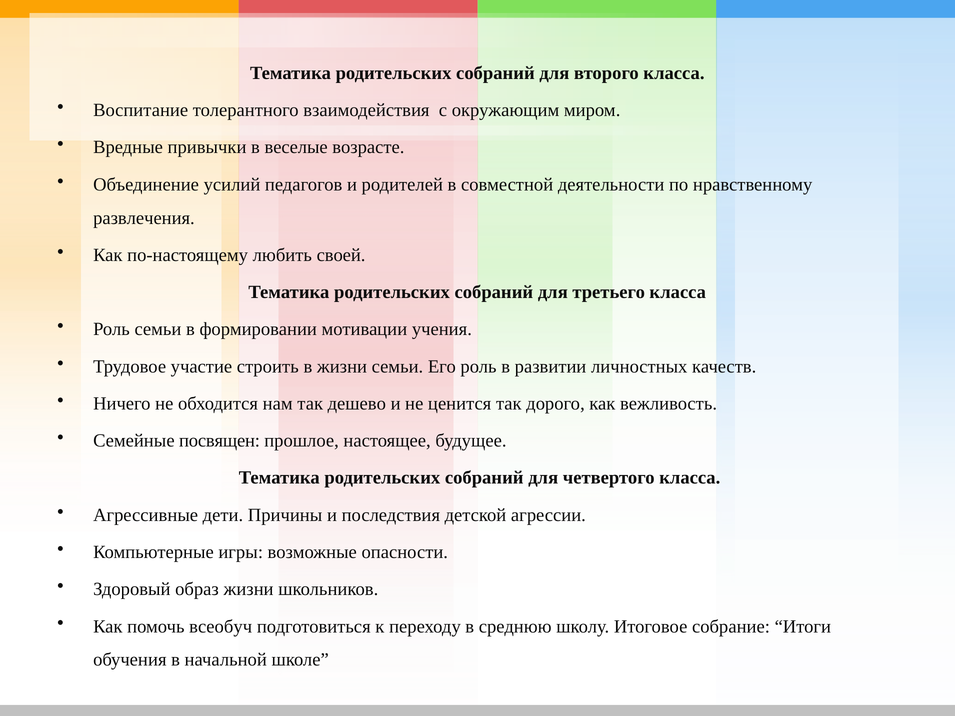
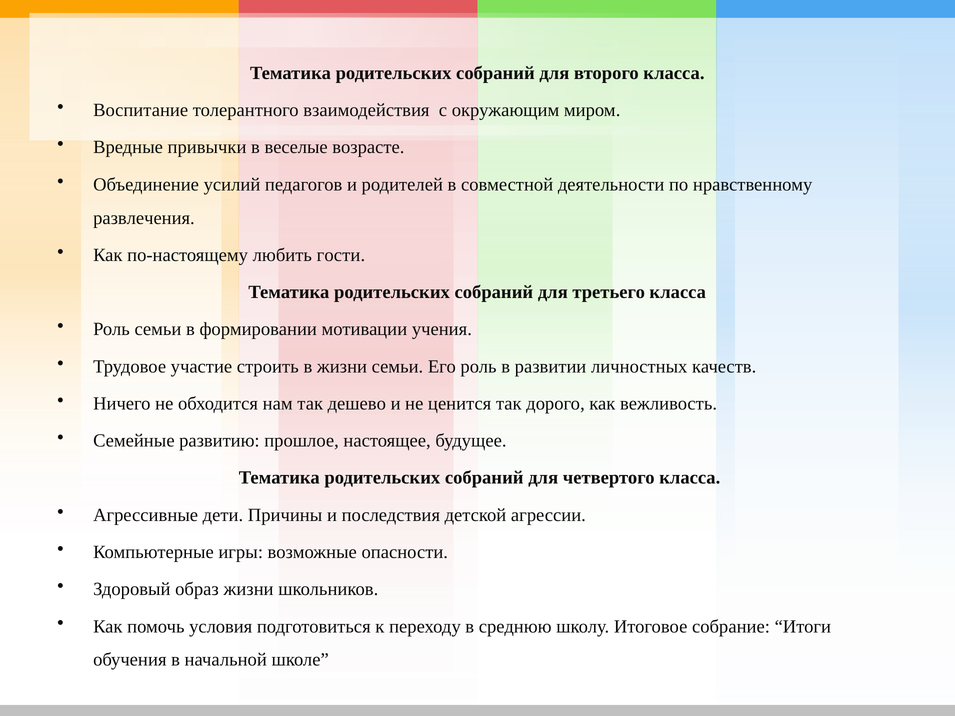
своей: своей -> гости (341, 255)
посвящен: посвящен -> развитию (219, 441)
всеобуч: всеобуч -> условия (221, 627)
